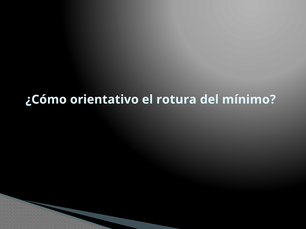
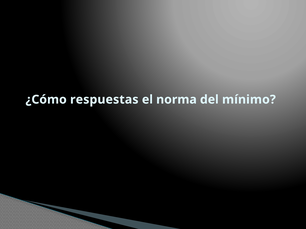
orientativo: orientativo -> respuestas (104, 100)
rotura: rotura -> norma (176, 100)
